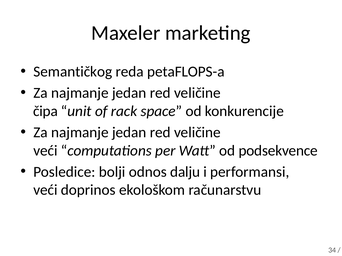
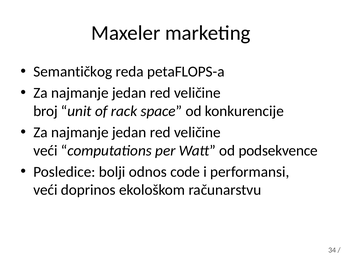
čipa: čipa -> broj (45, 111)
dalju: dalju -> code (185, 172)
